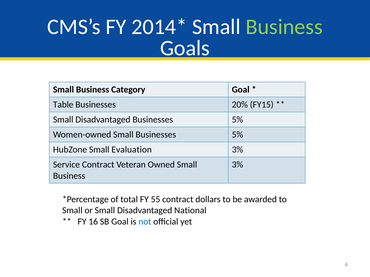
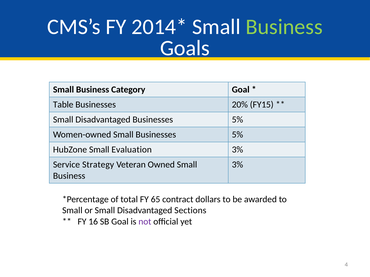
Service Contract: Contract -> Strategy (98, 165)
55: 55 -> 65 (156, 200)
National: National -> Sections (190, 211)
not colour: blue -> purple (145, 222)
